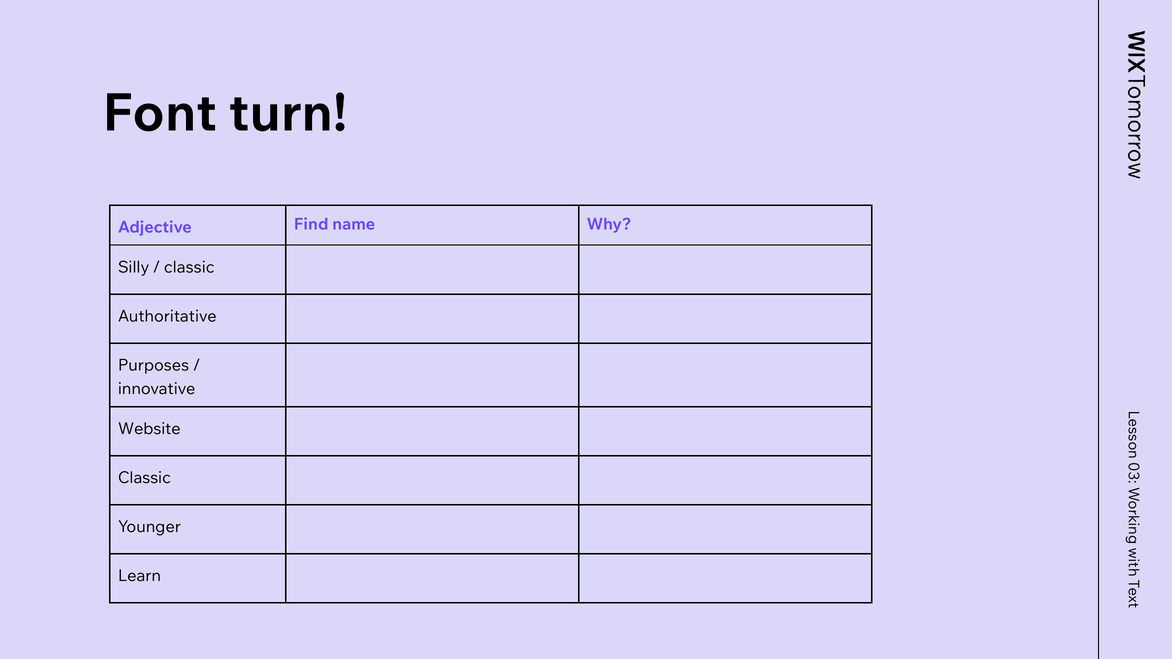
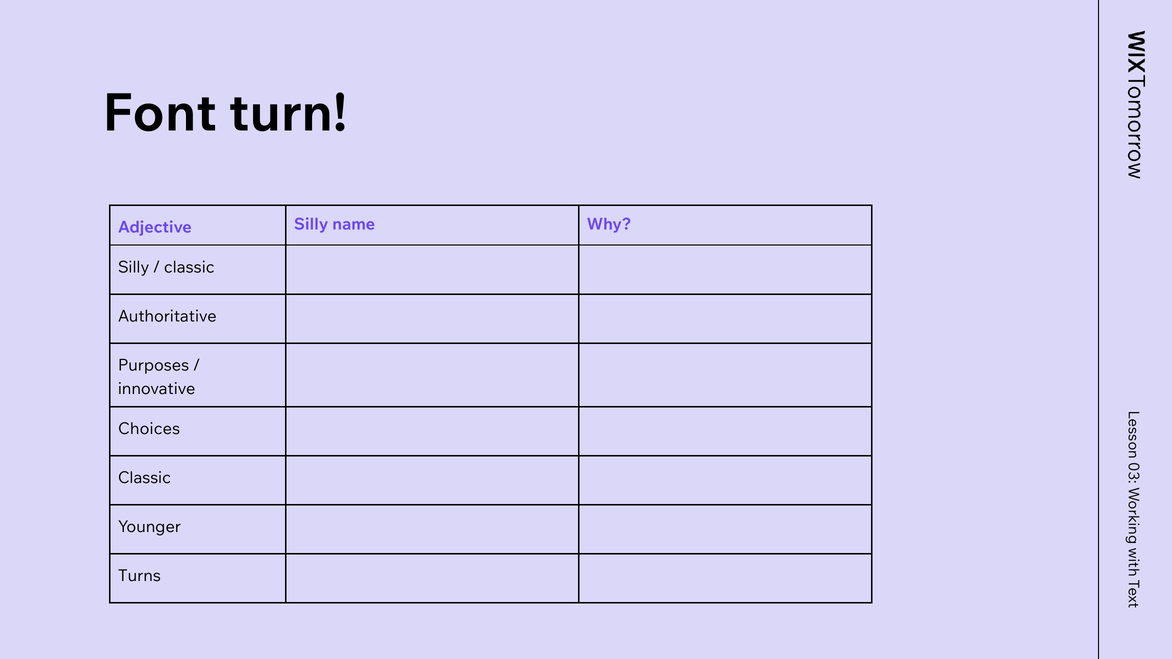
Adjective Find: Find -> Silly (311, 224)
Website: Website -> Choices (149, 429)
Learn: Learn -> Turns (139, 576)
